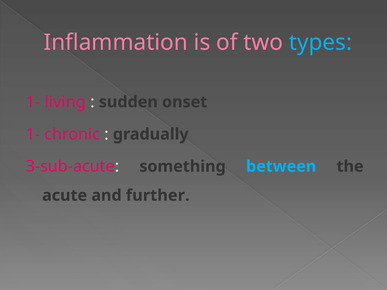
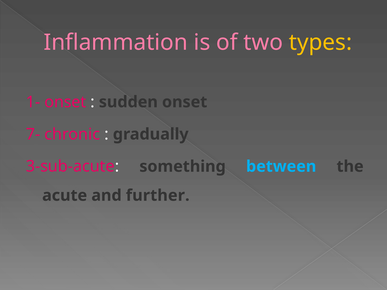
types colour: light blue -> yellow (321, 42)
1- living: living -> onset (65, 102)
1-: 1- -> 7- (33, 134)
